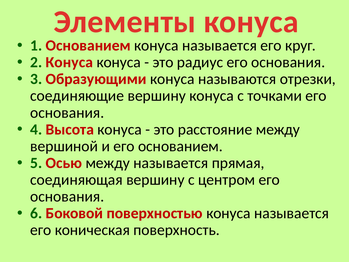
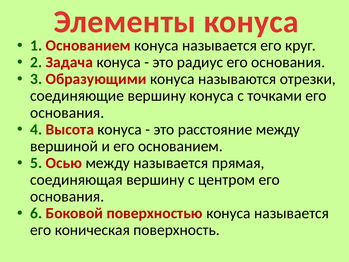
2 Конуса: Конуса -> Задача (69, 62)
